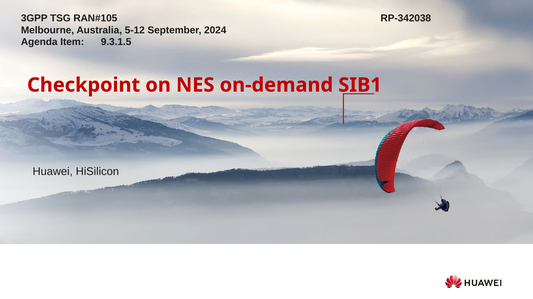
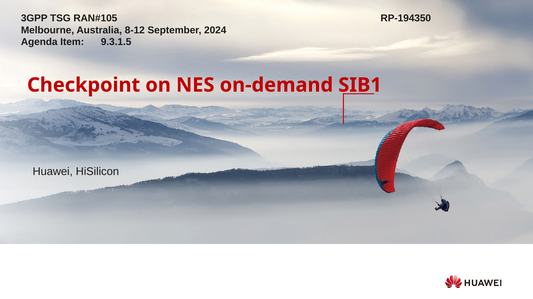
RP-342038: RP-342038 -> RP-194350 (406, 18)
5-12: 5-12 -> 8-12 (135, 30)
